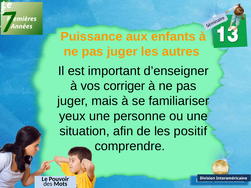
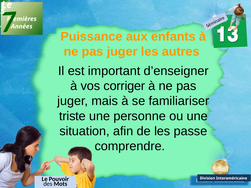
yeux: yeux -> triste (72, 116)
positif: positif -> passe (190, 131)
